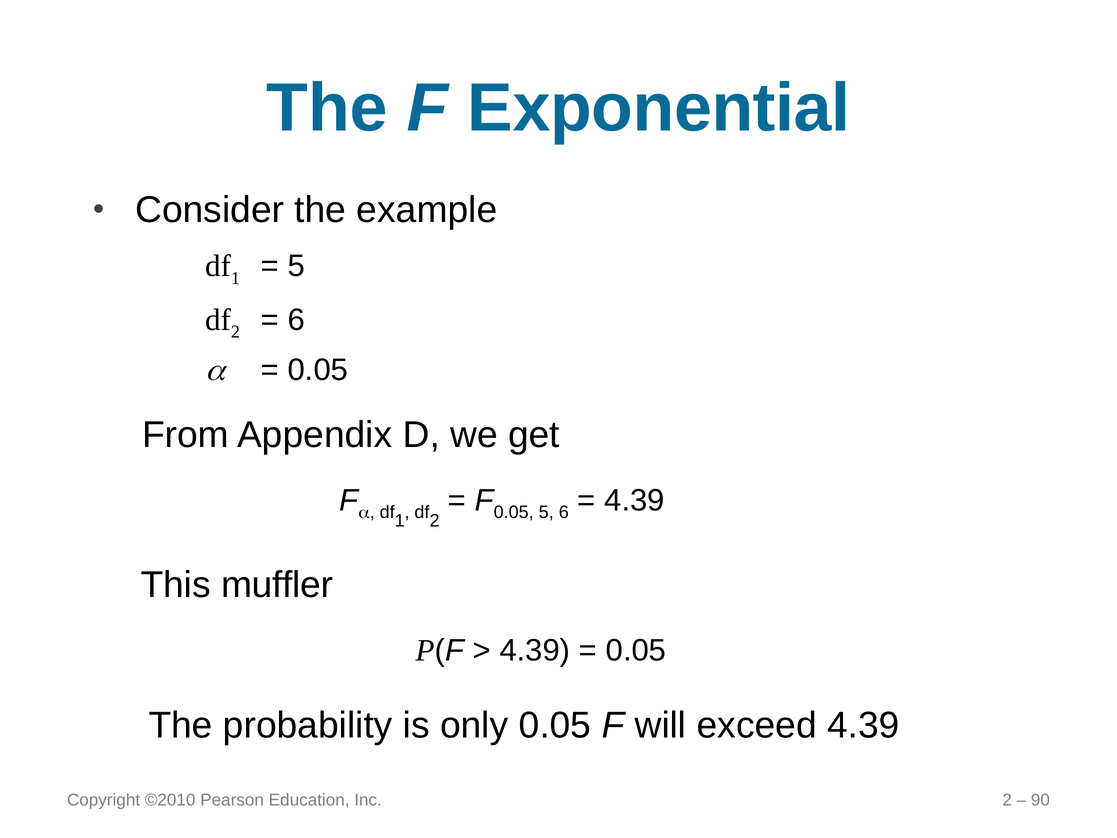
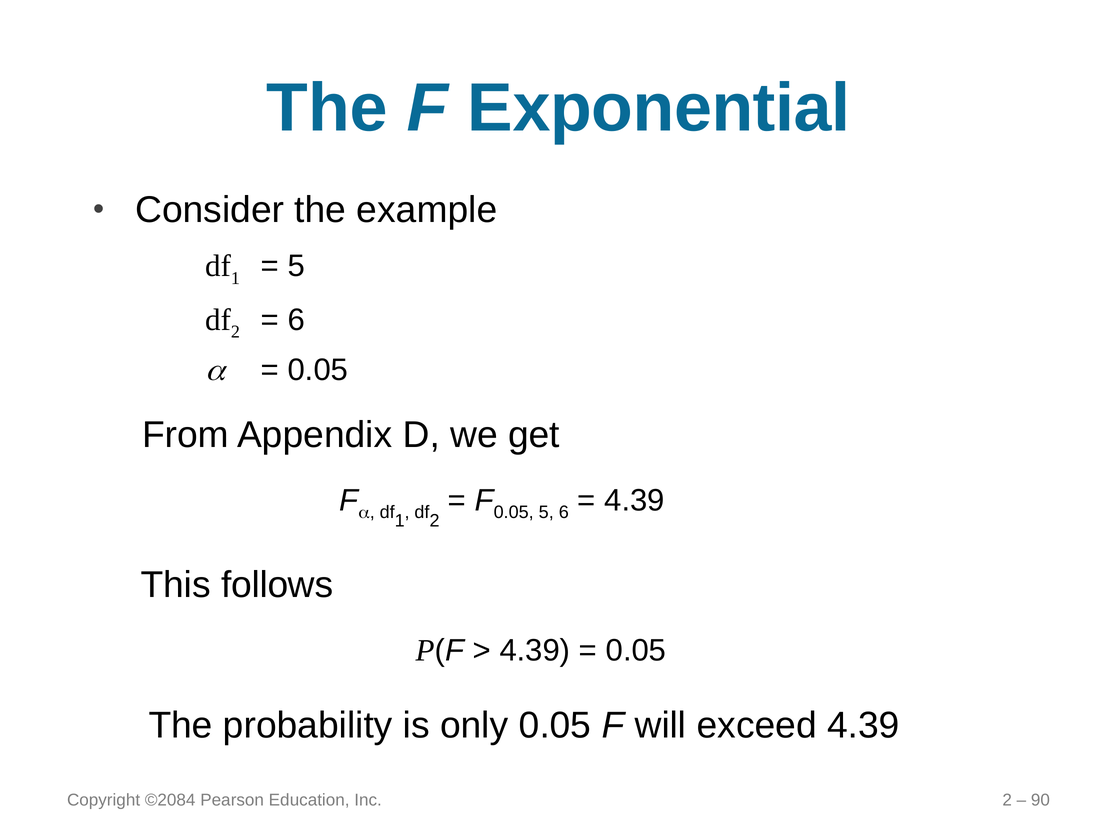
muffler: muffler -> follows (277, 585)
©2010: ©2010 -> ©2084 (170, 800)
